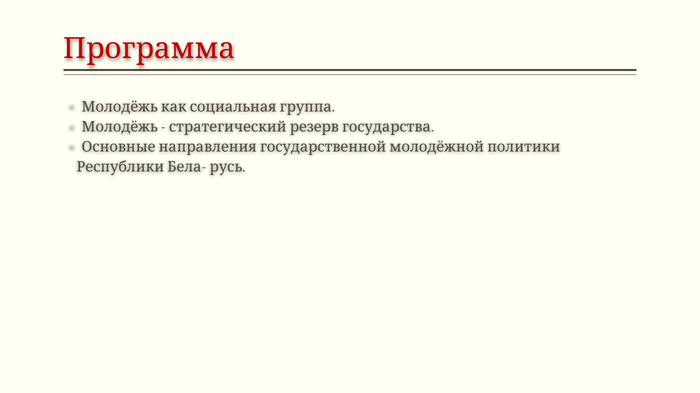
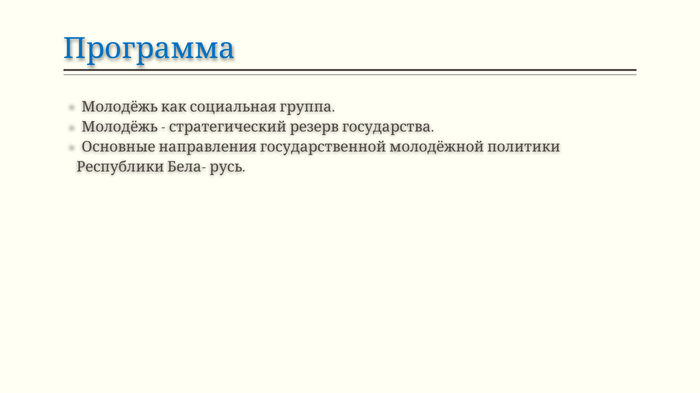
Программа colour: red -> blue (149, 49)
